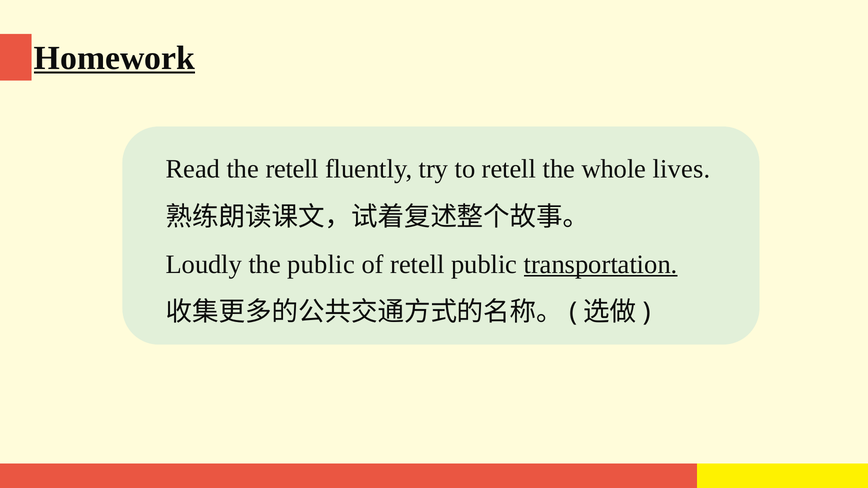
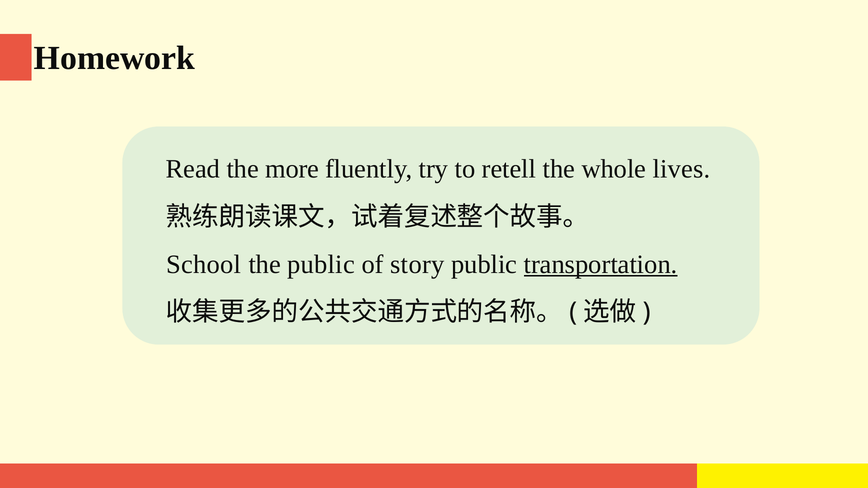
Homework underline: present -> none (114, 58)
the retell: retell -> more (292, 169)
Loudly: Loudly -> School (204, 265)
of retell: retell -> story (417, 265)
